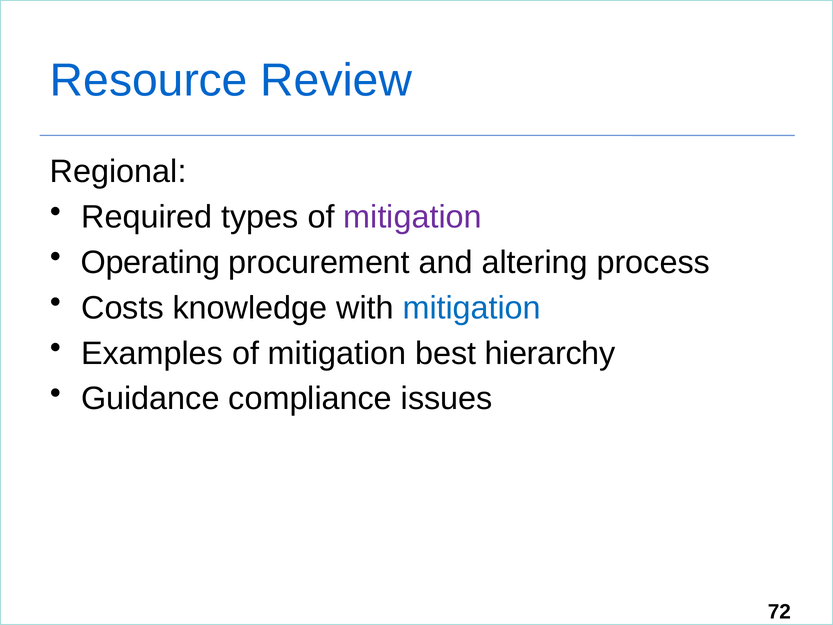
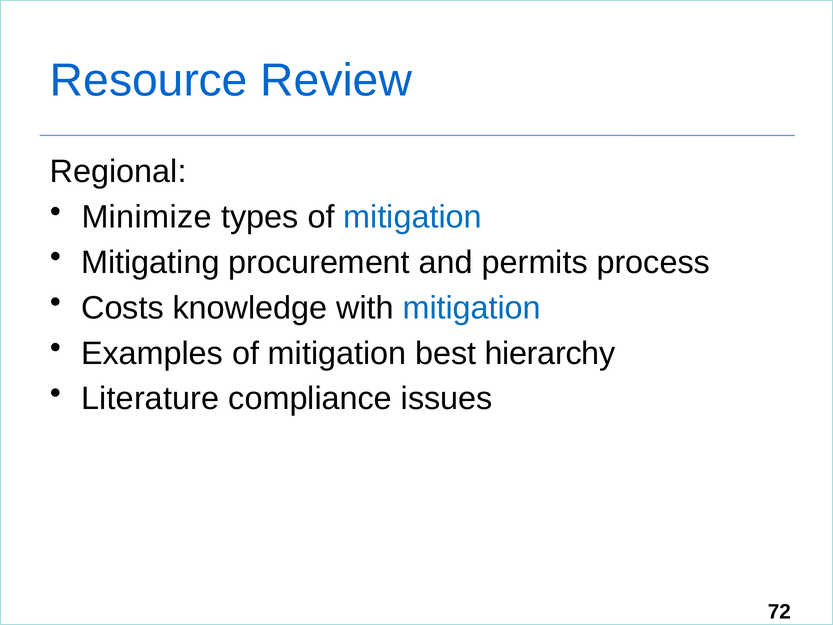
Required: Required -> Minimize (147, 217)
mitigation colour: purple -> blue (413, 217)
Operating: Operating -> Mitigating (150, 262)
altering: altering -> permits (535, 262)
Guidance: Guidance -> Literature (150, 399)
